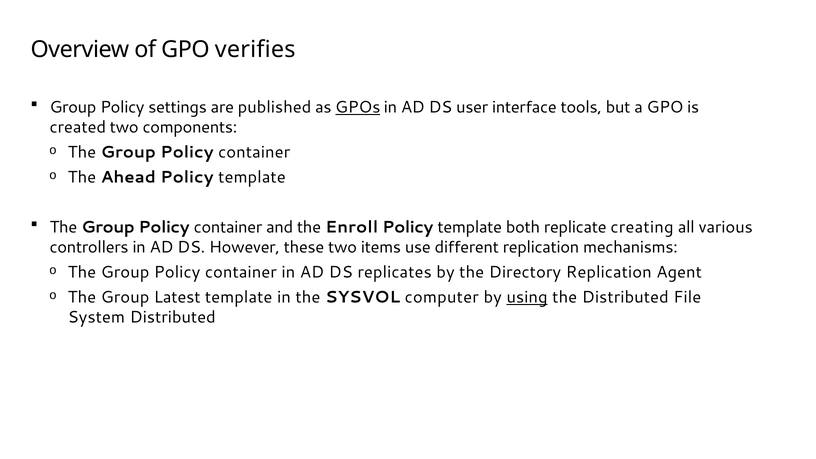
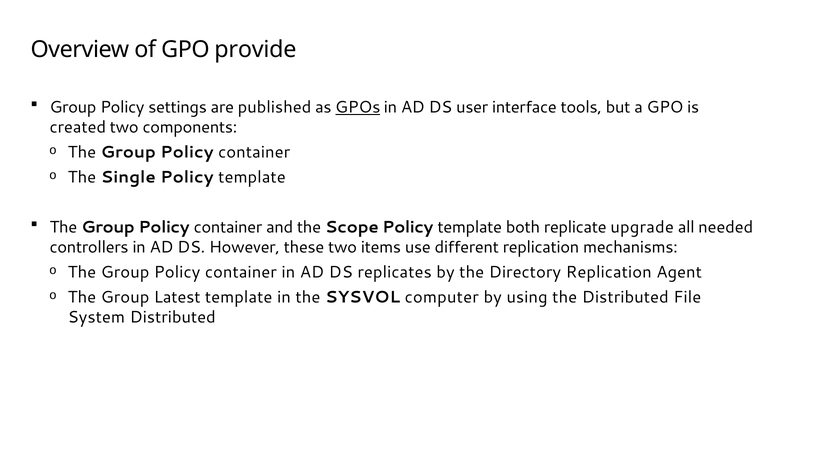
verifies: verifies -> provide (255, 50)
Ahead: Ahead -> Single (128, 177)
Enroll: Enroll -> Scope (352, 227)
creating: creating -> upgrade (642, 227)
various: various -> needed (726, 227)
using underline: present -> none (527, 297)
